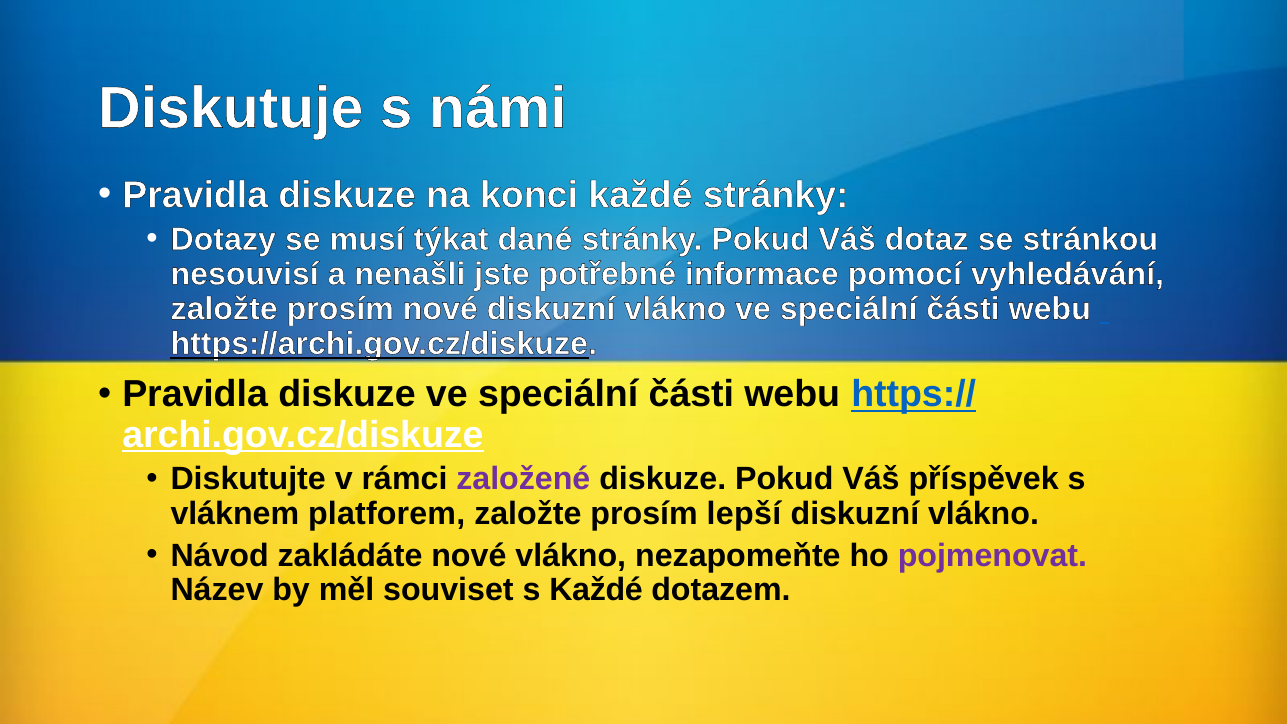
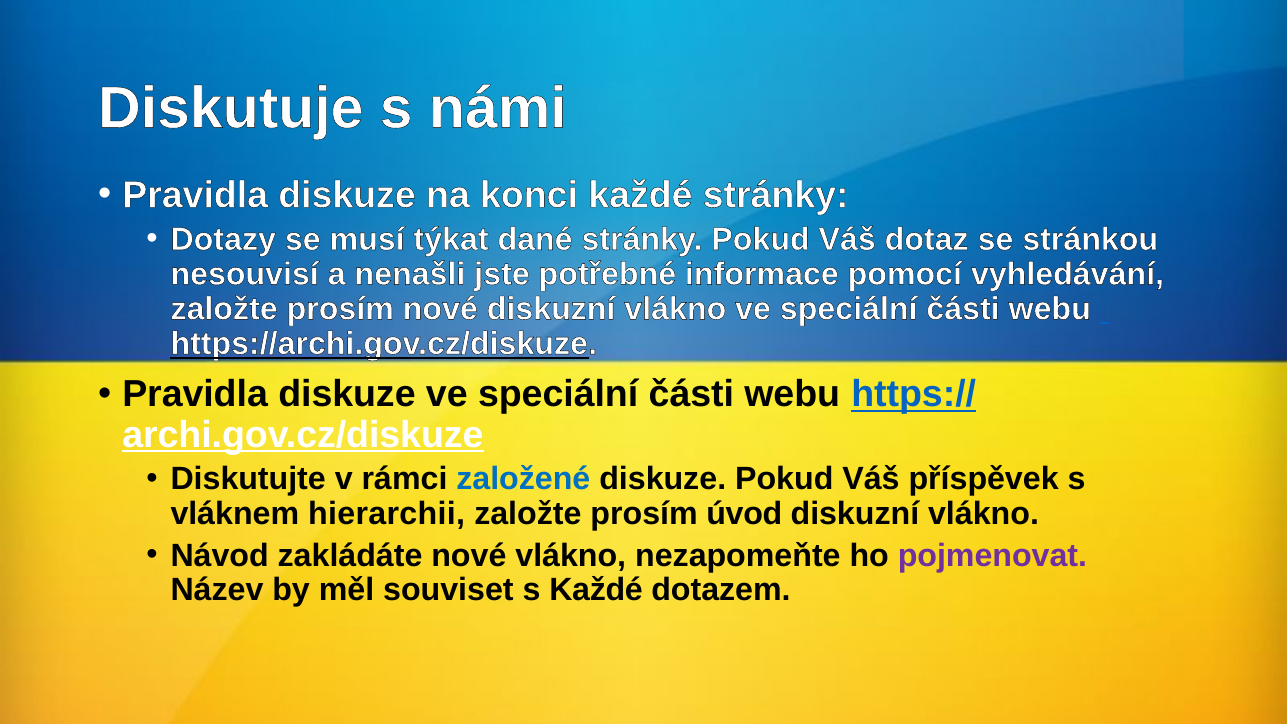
založené colour: purple -> blue (523, 479)
platforem: platforem -> hierarchii (387, 514)
lepší: lepší -> úvod (744, 514)
